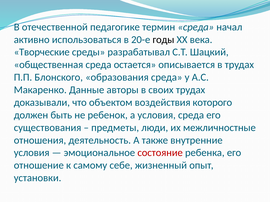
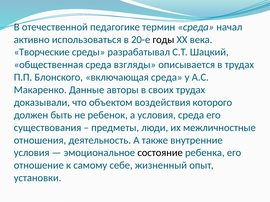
остается: остается -> взгляды (135, 65)
образования: образования -> включающая (117, 77)
состояние colour: red -> black (160, 153)
